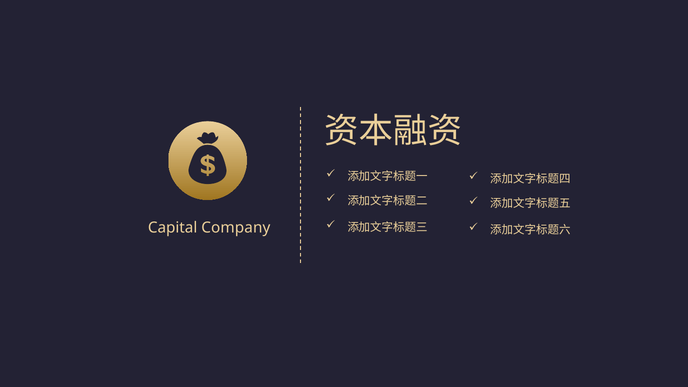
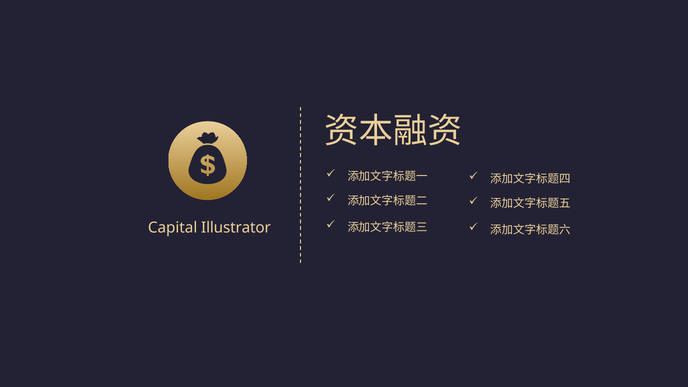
Company: Company -> Illustrator (236, 228)
